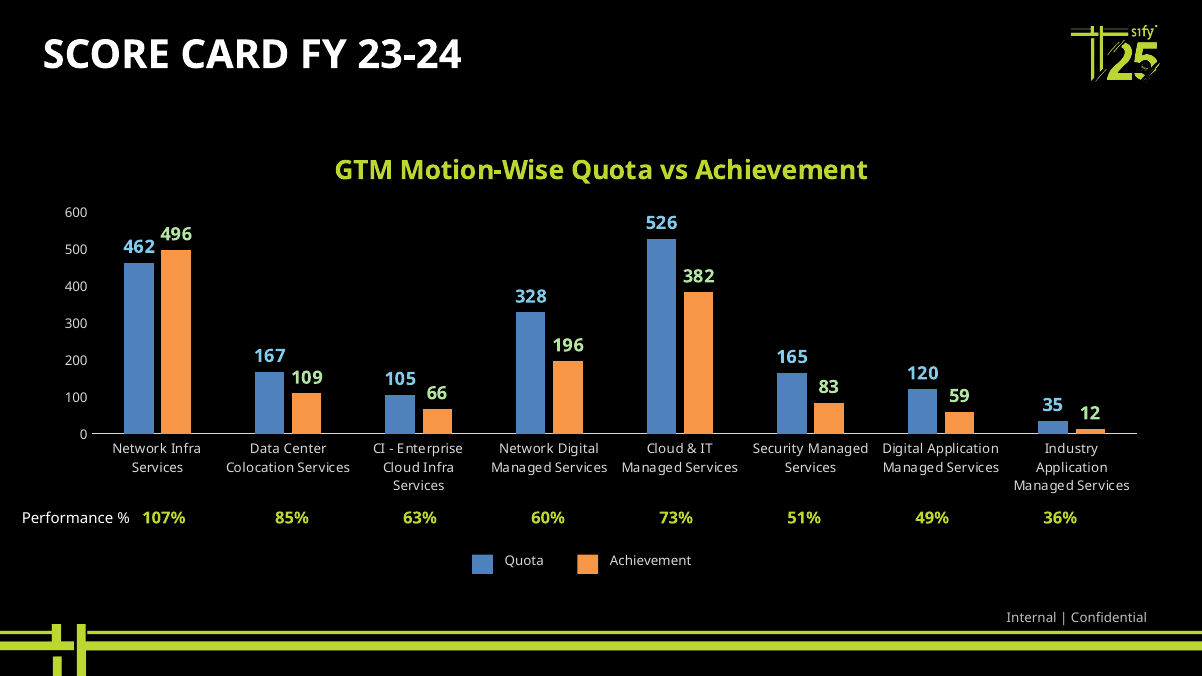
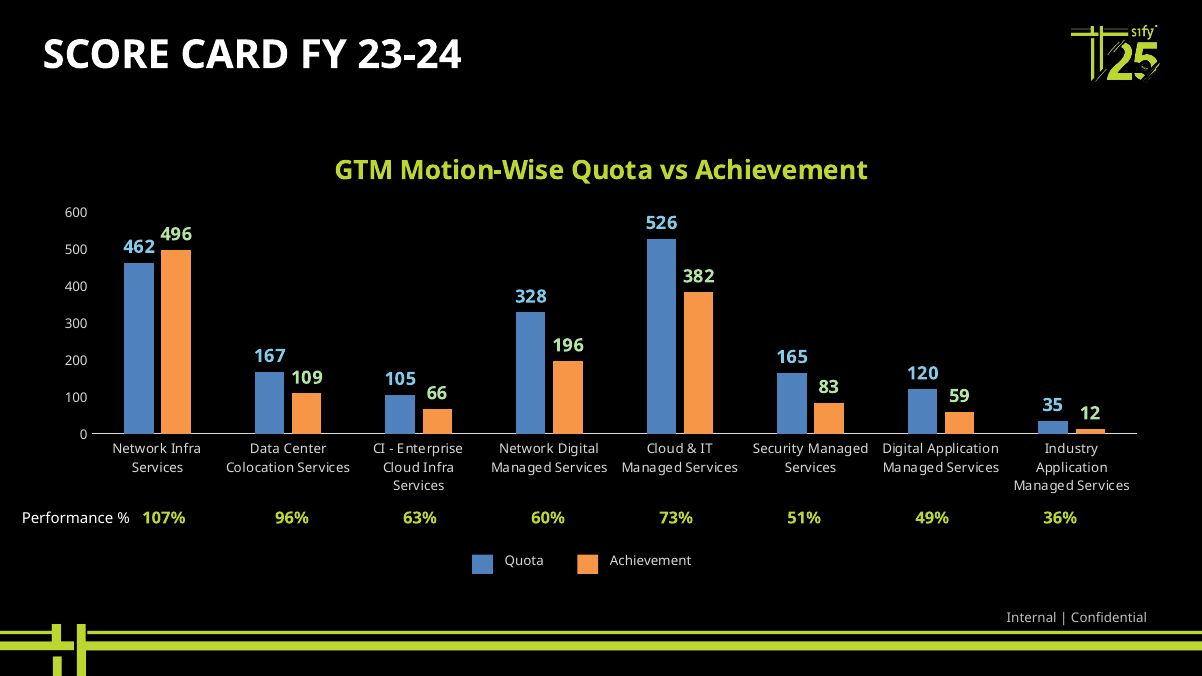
85%: 85% -> 96% (292, 518)
